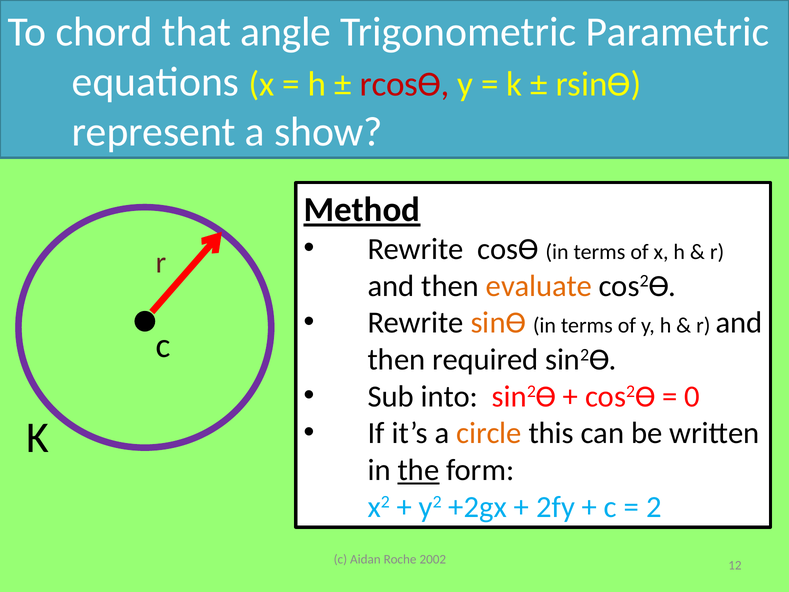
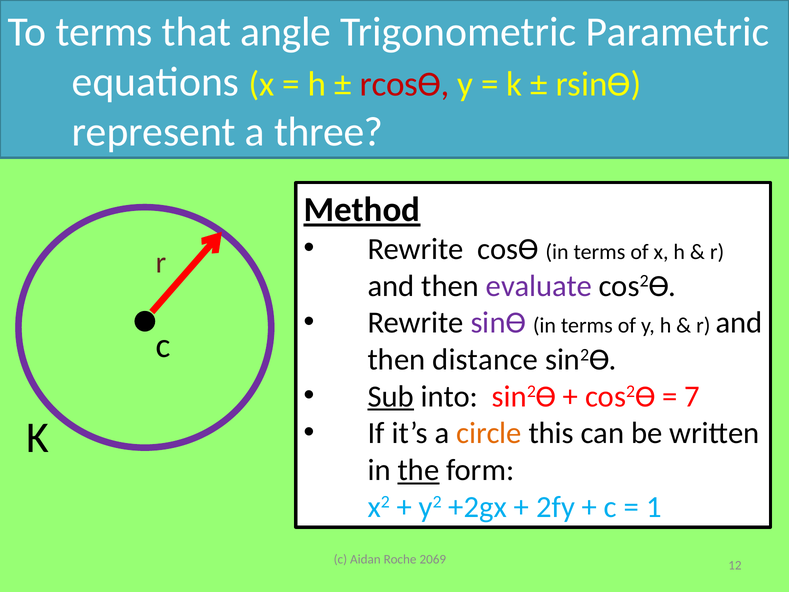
To chord: chord -> terms (104, 32)
show: show -> three (329, 132)
evaluate colour: orange -> purple (539, 286)
sinѲ colour: orange -> purple (498, 323)
required: required -> distance (485, 359)
Sub underline: none -> present (391, 396)
0: 0 -> 7 (692, 396)
2: 2 -> 1 (654, 507)
2002: 2002 -> 2069 (433, 559)
